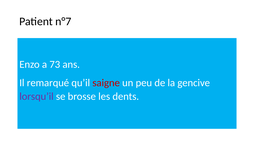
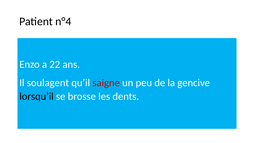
n°7: n°7 -> n°4 (63, 21)
73: 73 -> 22 (55, 64)
remarqué: remarqué -> soulagent (48, 83)
lorsqu’il colour: purple -> black (36, 96)
